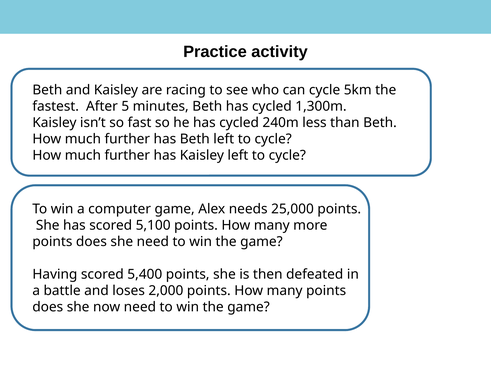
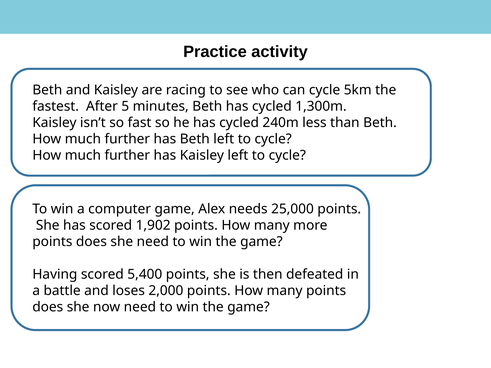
5,100: 5,100 -> 1,902 (153, 225)
